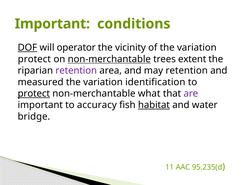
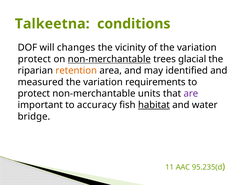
Important: Important -> Talkeetna (52, 24)
DOF underline: present -> none (27, 47)
operator: operator -> changes (76, 47)
extent: extent -> glacial (192, 59)
retention colour: purple -> orange (76, 70)
may retention: retention -> identified (187, 70)
identification: identification -> requirements (155, 82)
protect underline: present -> none (34, 93)
what: what -> units (149, 93)
